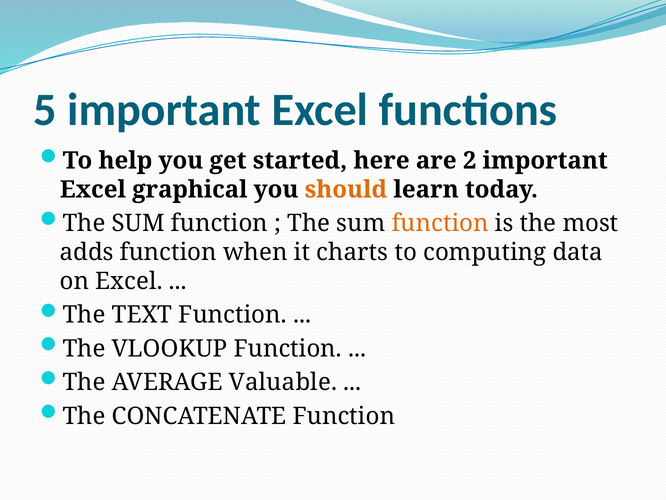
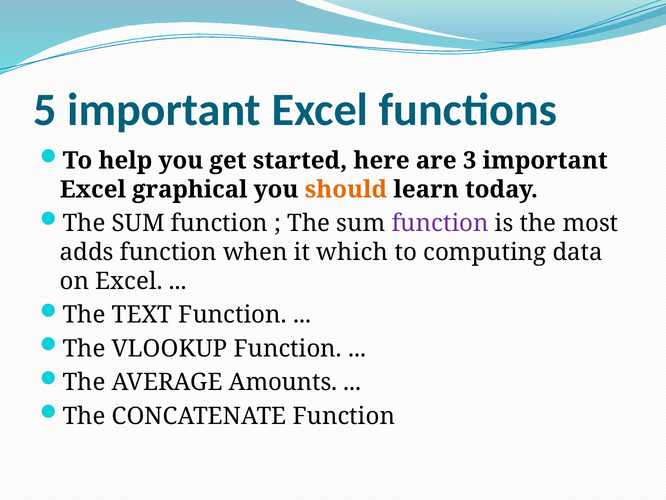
2: 2 -> 3 (470, 160)
function colour: orange -> purple (440, 223)
charts: charts -> which (352, 252)
Valuable: Valuable -> Amounts (283, 382)
